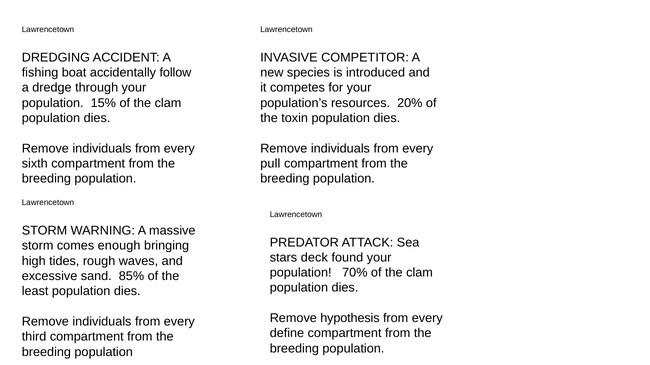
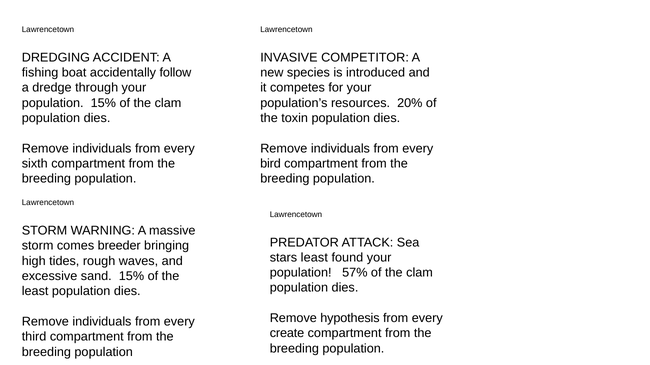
pull: pull -> bird (270, 164)
enough: enough -> breeder (119, 246)
stars deck: deck -> least (314, 258)
70%: 70% -> 57% (355, 273)
sand 85%: 85% -> 15% (131, 277)
define: define -> create (287, 334)
